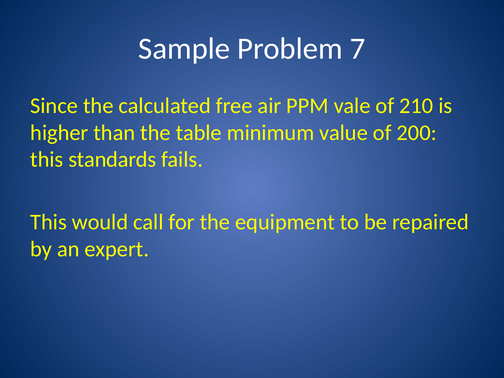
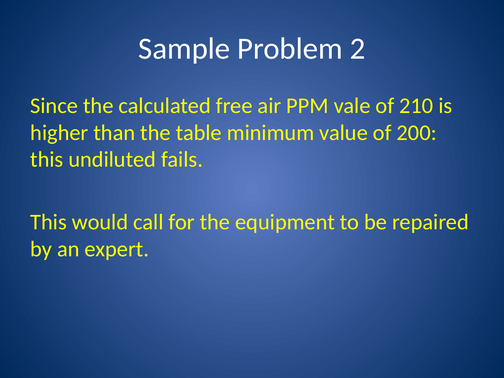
7: 7 -> 2 (358, 49)
standards: standards -> undiluted (112, 160)
